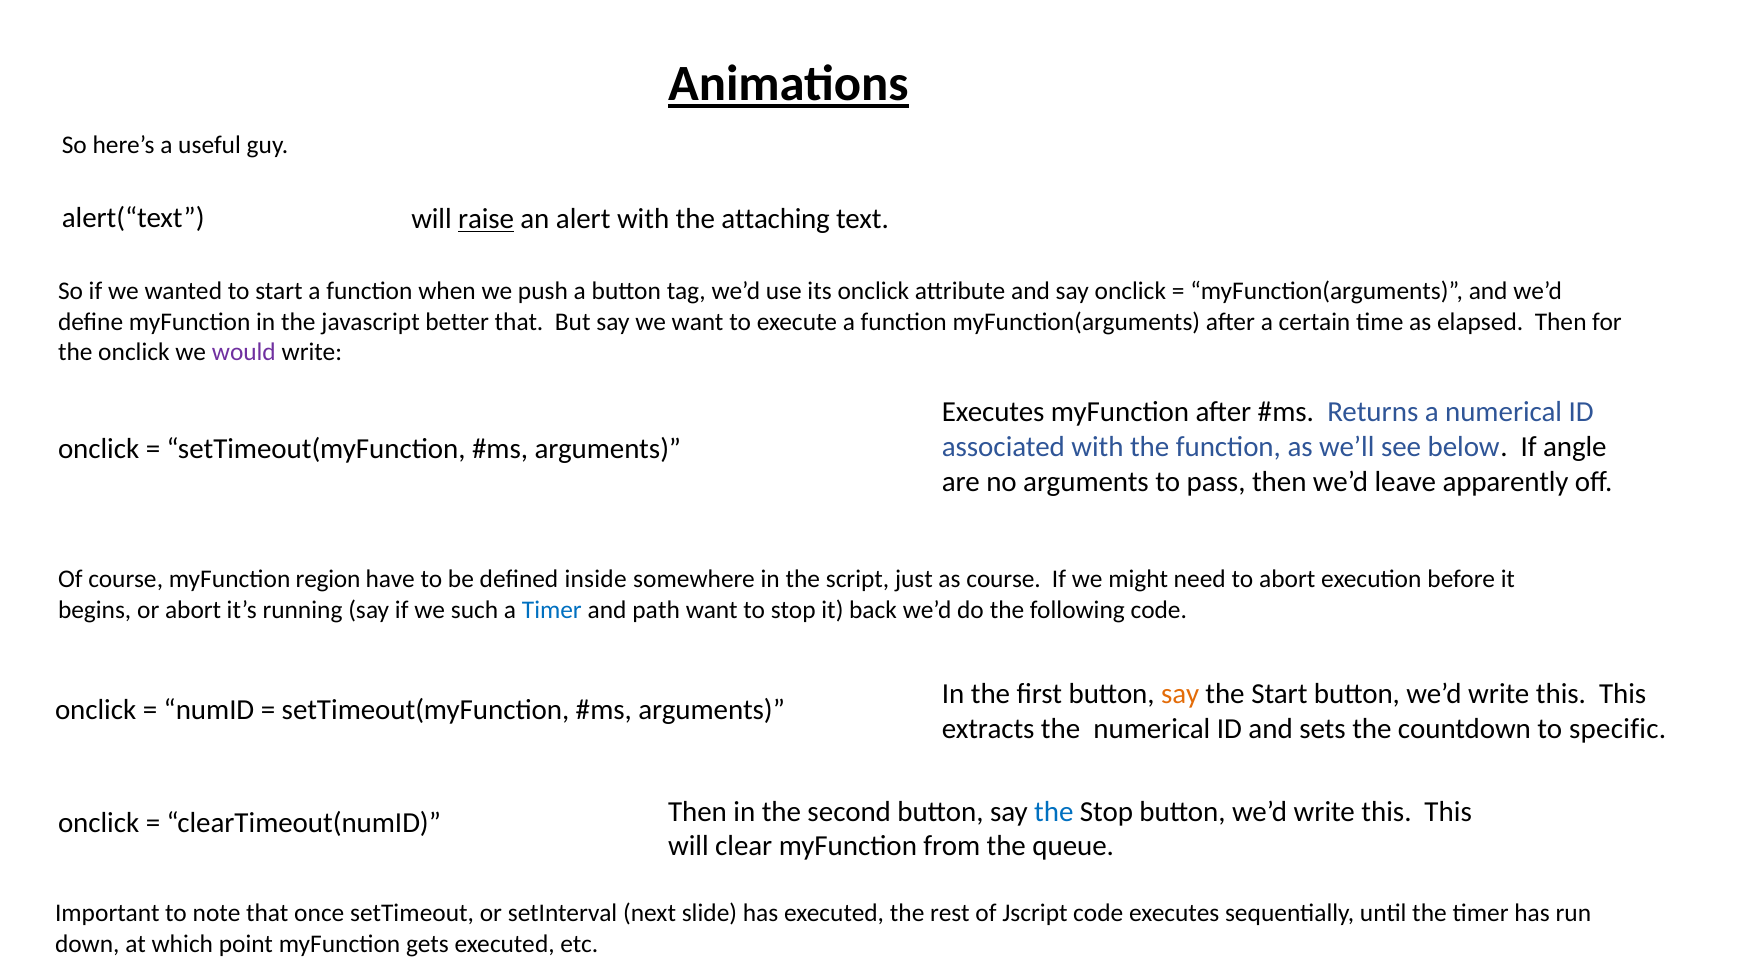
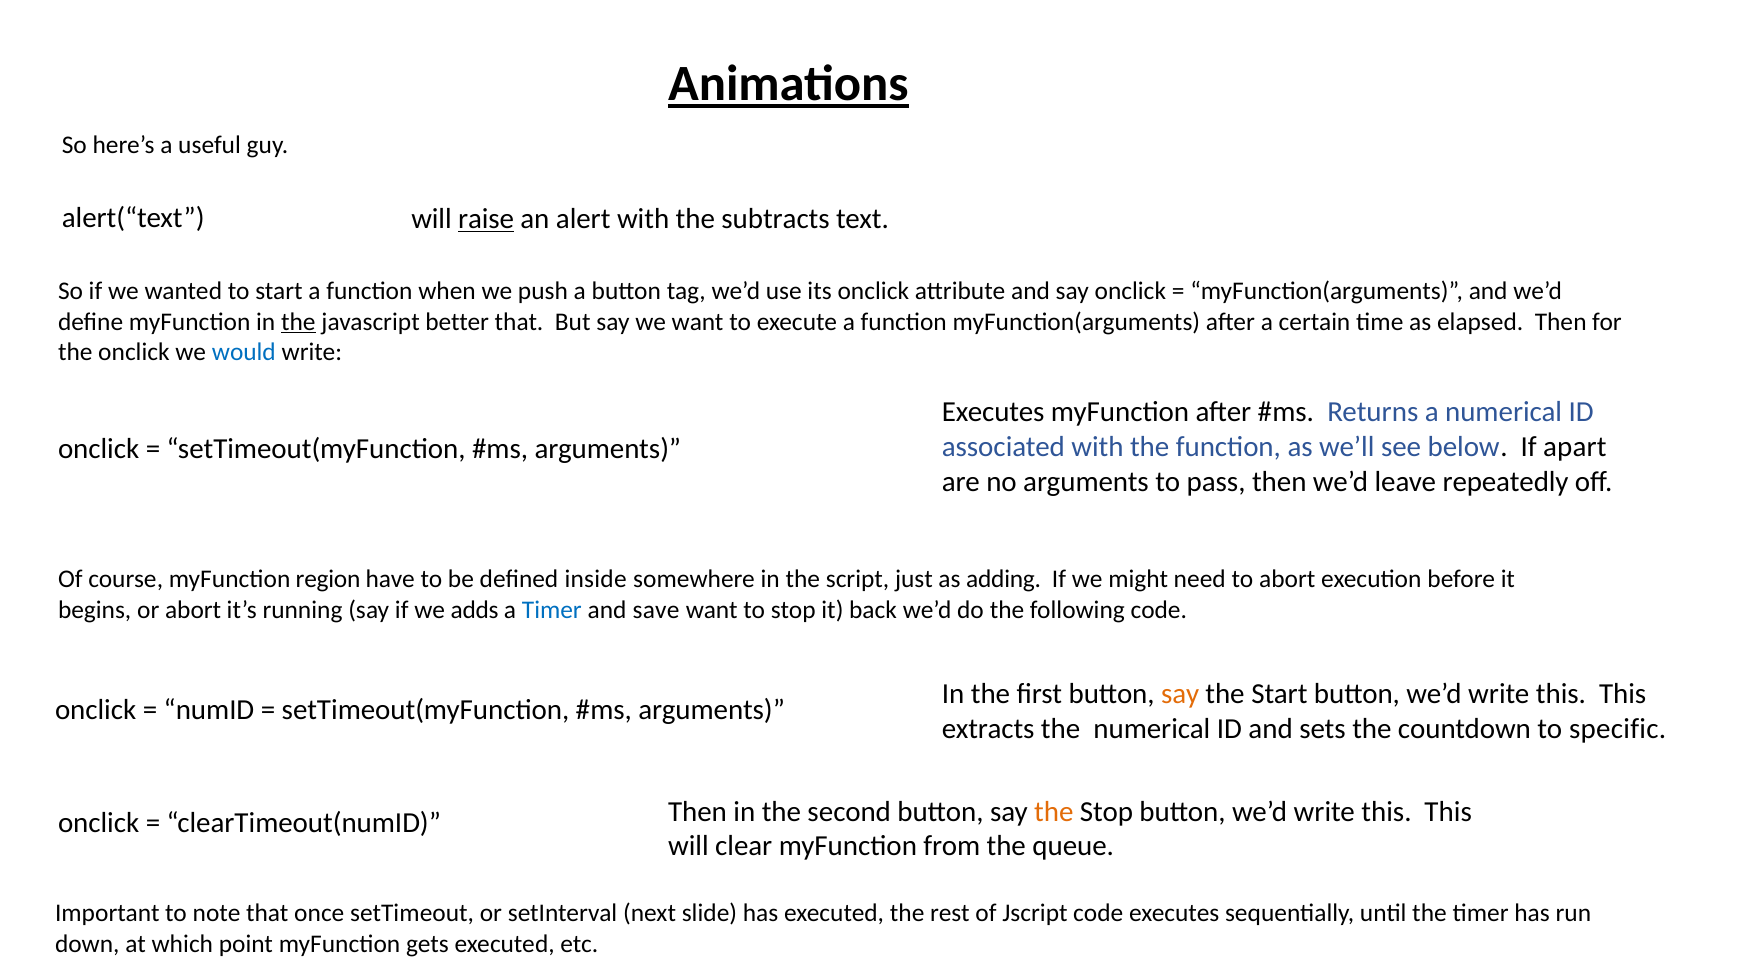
attaching: attaching -> subtracts (776, 219)
the underline: none -> present (298, 322)
would colour: purple -> blue (244, 352)
angle: angle -> apart (1575, 447)
apparently: apparently -> repeatedly (1506, 482)
as course: course -> adding (1004, 579)
such: such -> adds (475, 610)
path: path -> save (656, 610)
the colour: blue -> orange (1054, 812)
